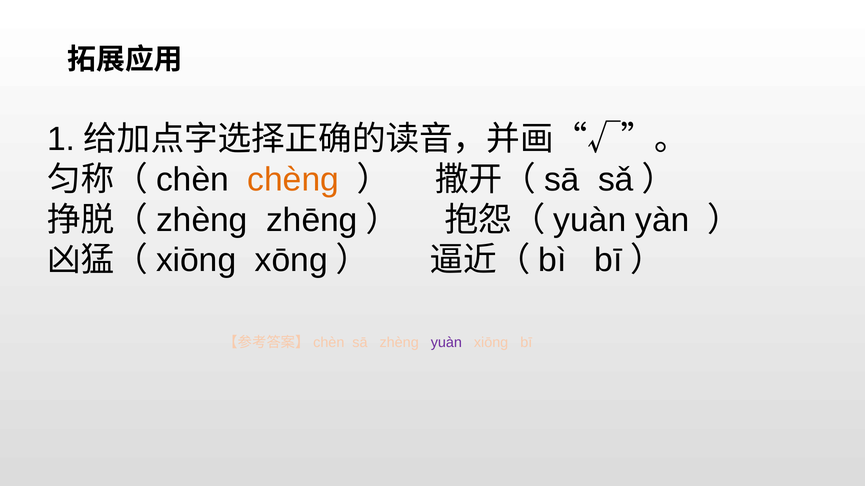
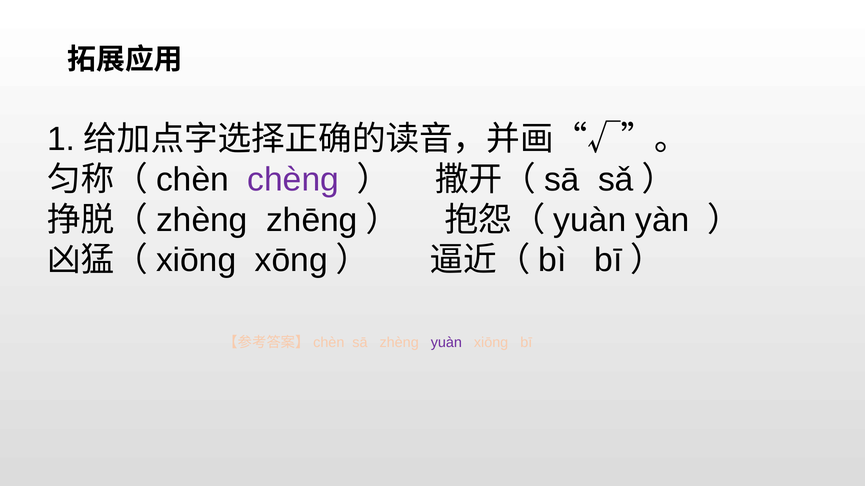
chèng colour: orange -> purple (293, 180)
